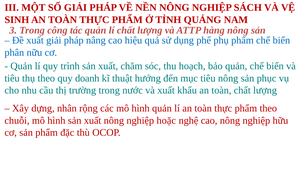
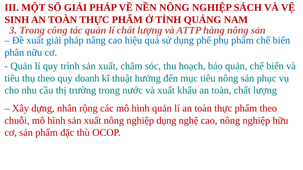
nghiệp hoặc: hoặc -> dụng (166, 121)
